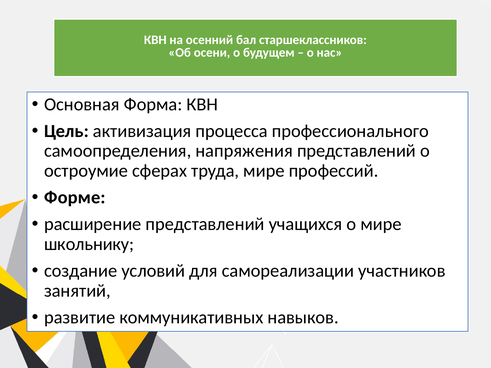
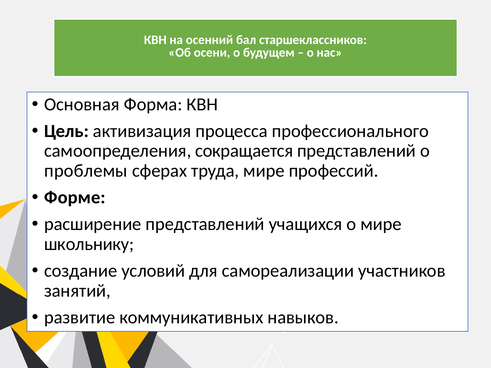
напряжения: напряжения -> сокращается (244, 151)
остроумие: остроумие -> проблемы (86, 171)
